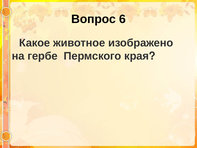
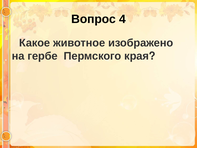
6: 6 -> 4 (122, 19)
